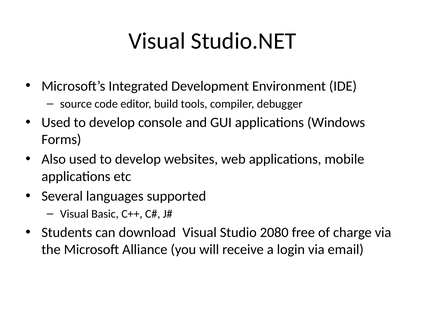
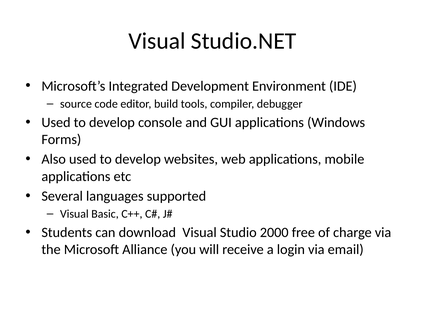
2080: 2080 -> 2000 (274, 232)
